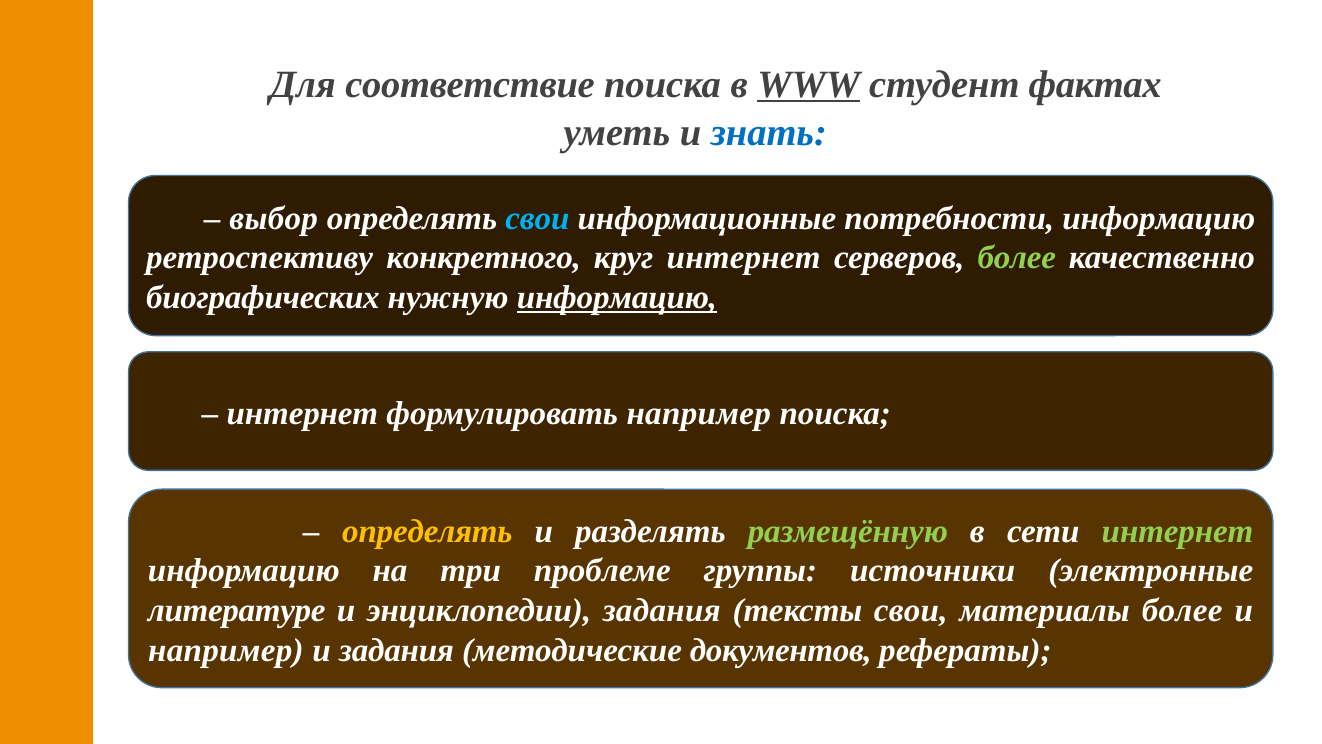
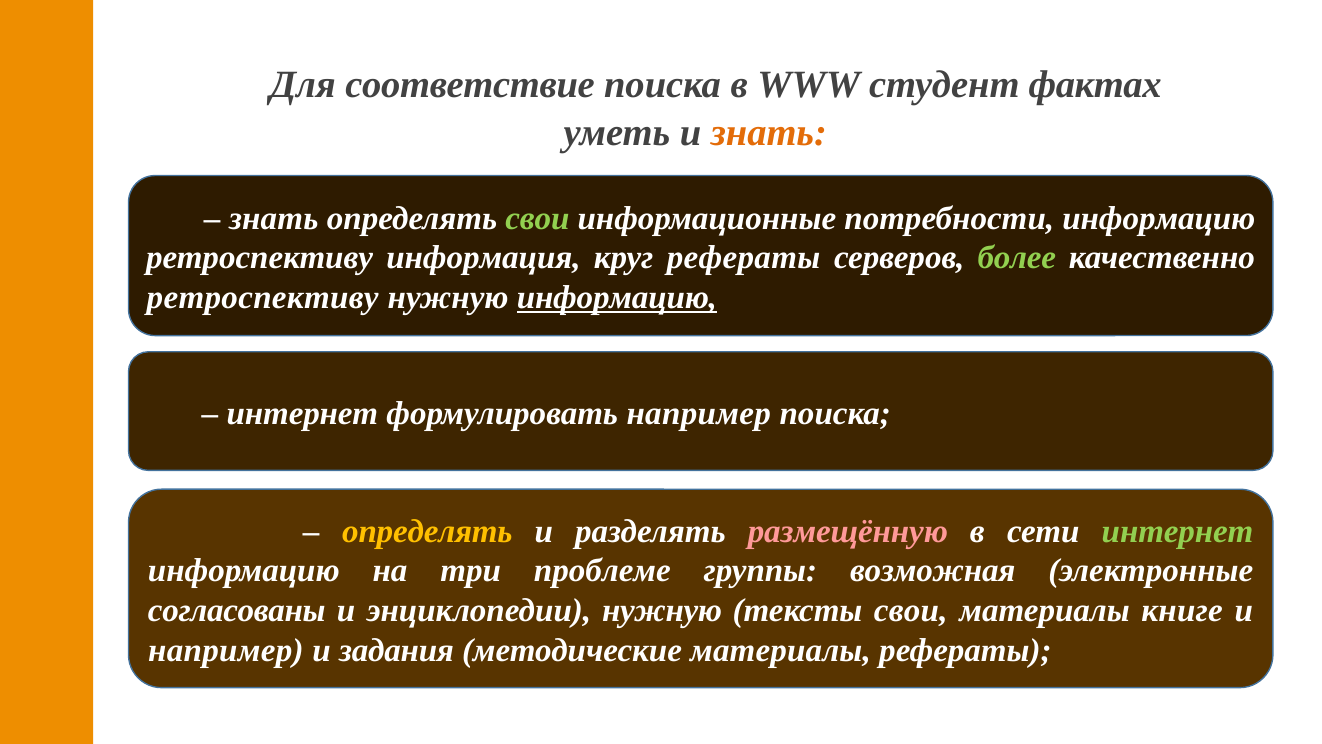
WWW underline: present -> none (809, 85)
знать colour: blue -> orange (769, 133)
выбор: выбор -> знать (274, 218)
свои colour: light blue -> light green (537, 218)
конкретного: конкретного -> информация (483, 258)
круг интернет: интернет -> рефераты (744, 258)
биографических: биографических -> ретроспективу (263, 297)
размещённую colour: light green -> pink (848, 531)
источники: источники -> возможная (933, 571)
литературе: литературе -> согласованы (237, 610)
энциклопедии задания: задания -> нужную (662, 610)
материалы более: более -> книге (1182, 610)
методические документов: документов -> материалы (781, 650)
